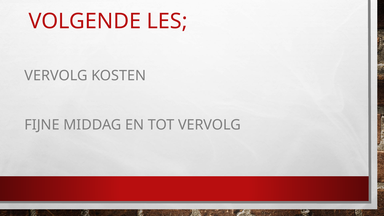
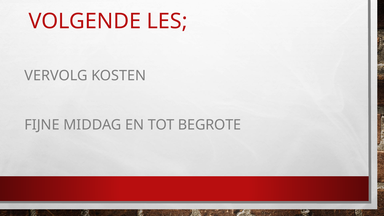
TOT VERVOLG: VERVOLG -> BEGROTE (210, 125)
